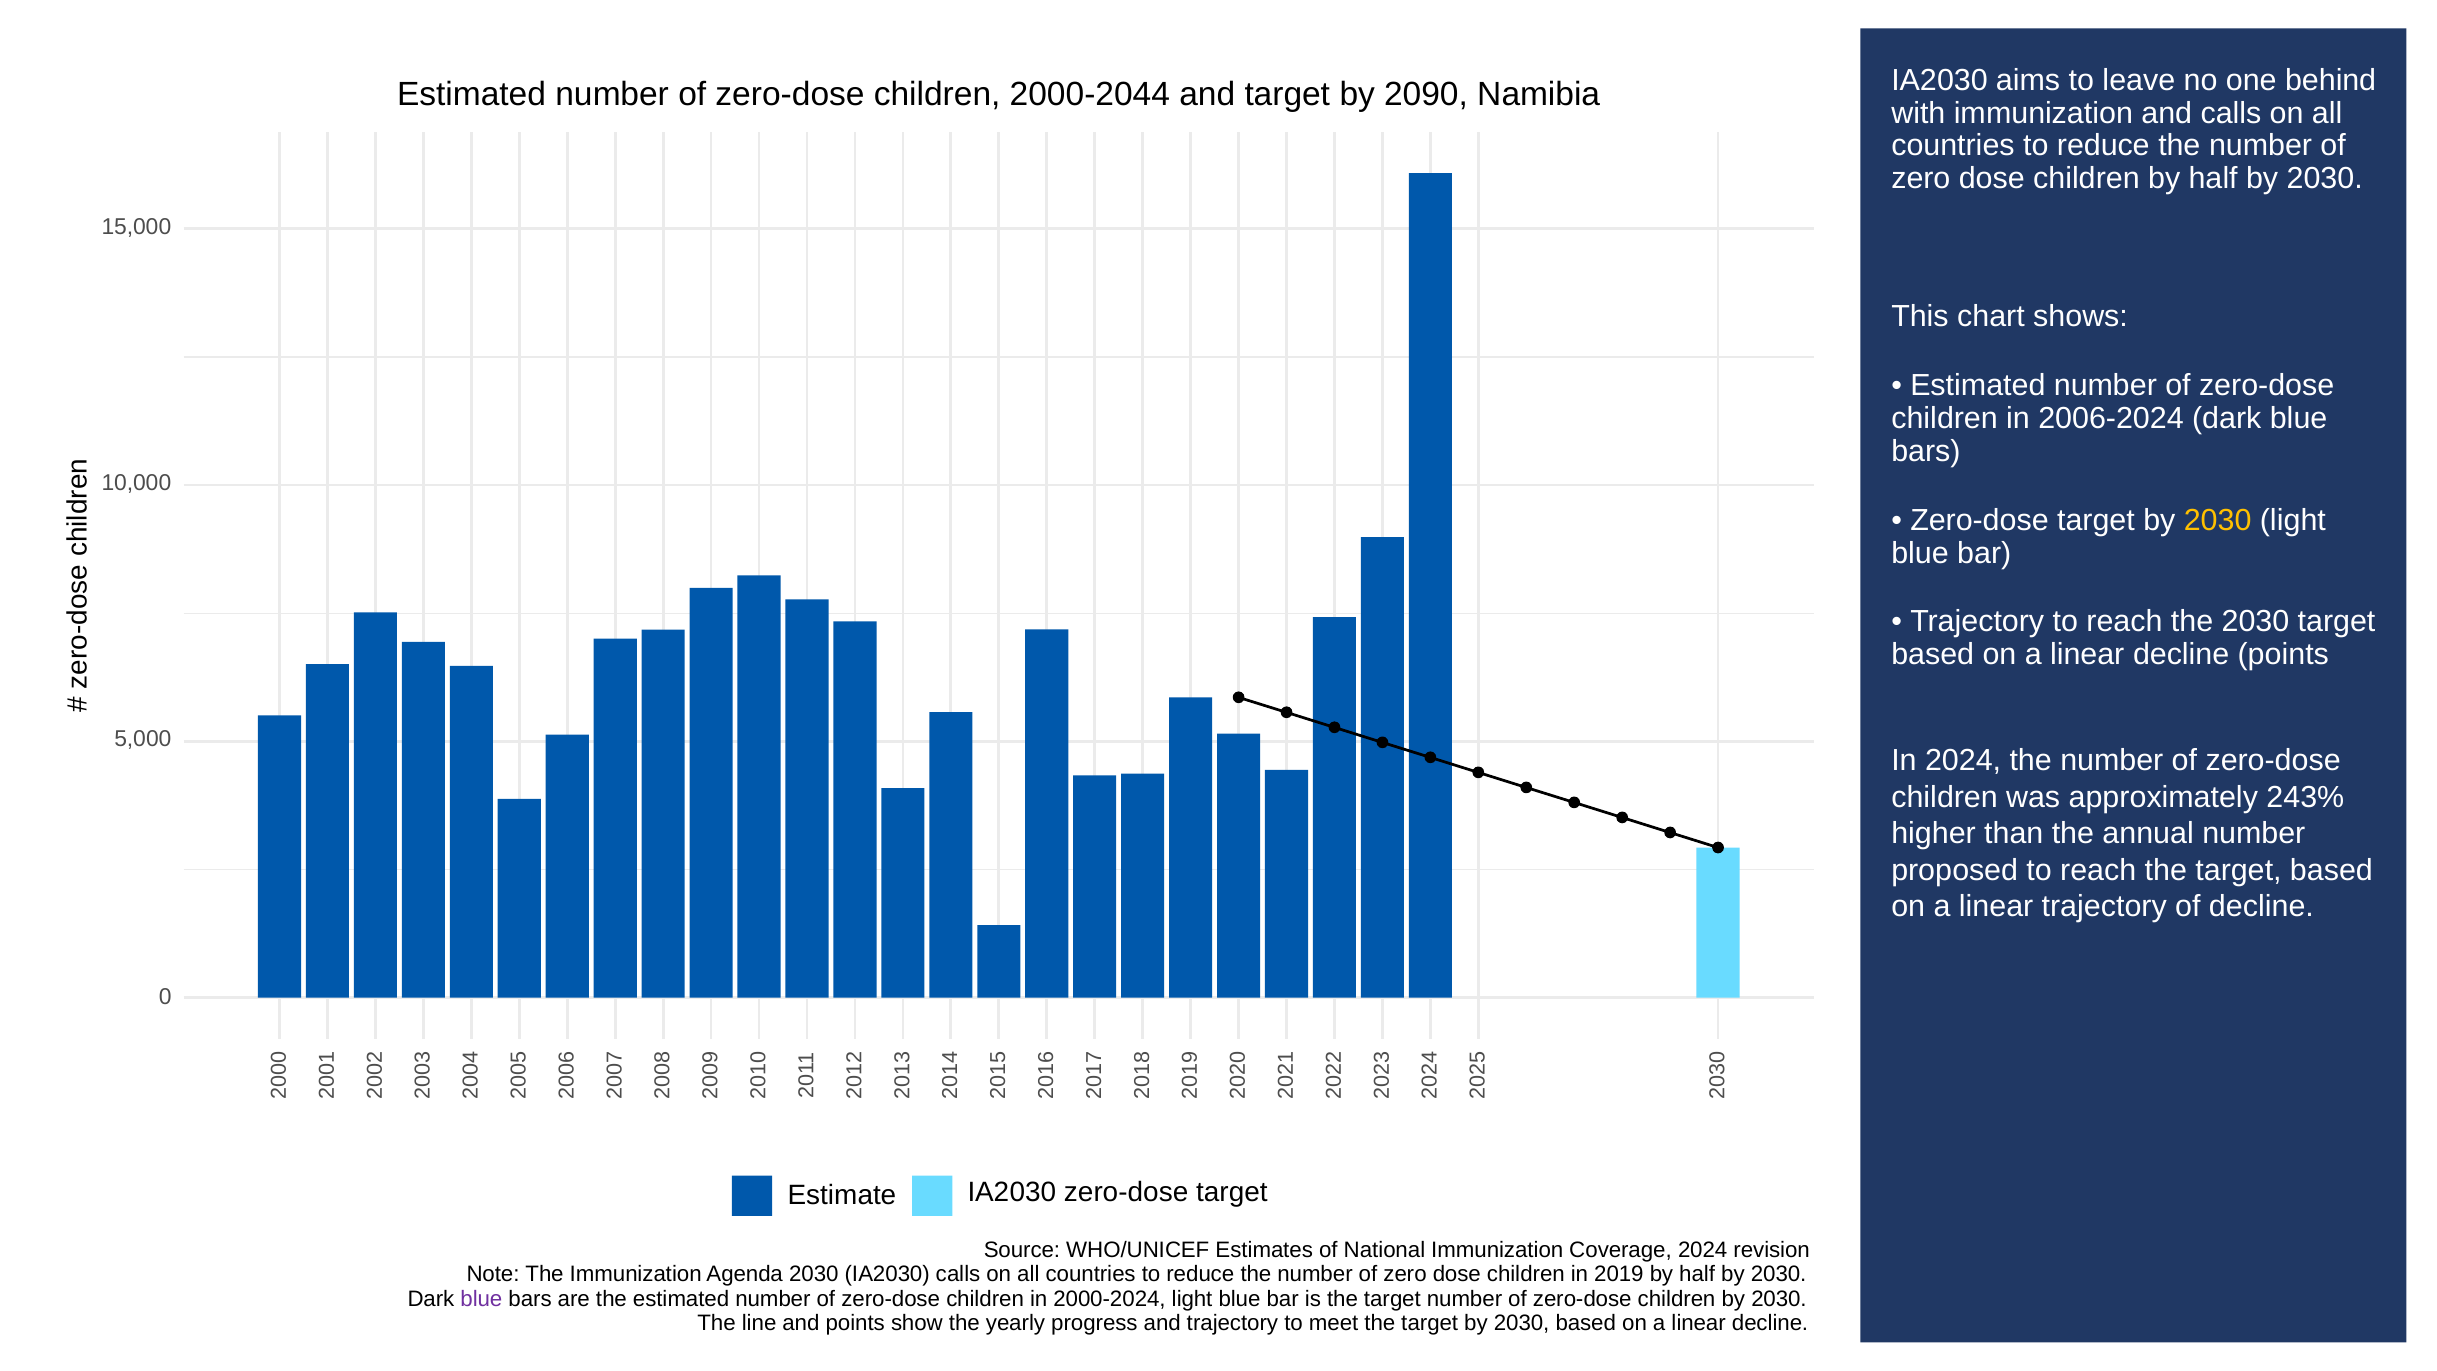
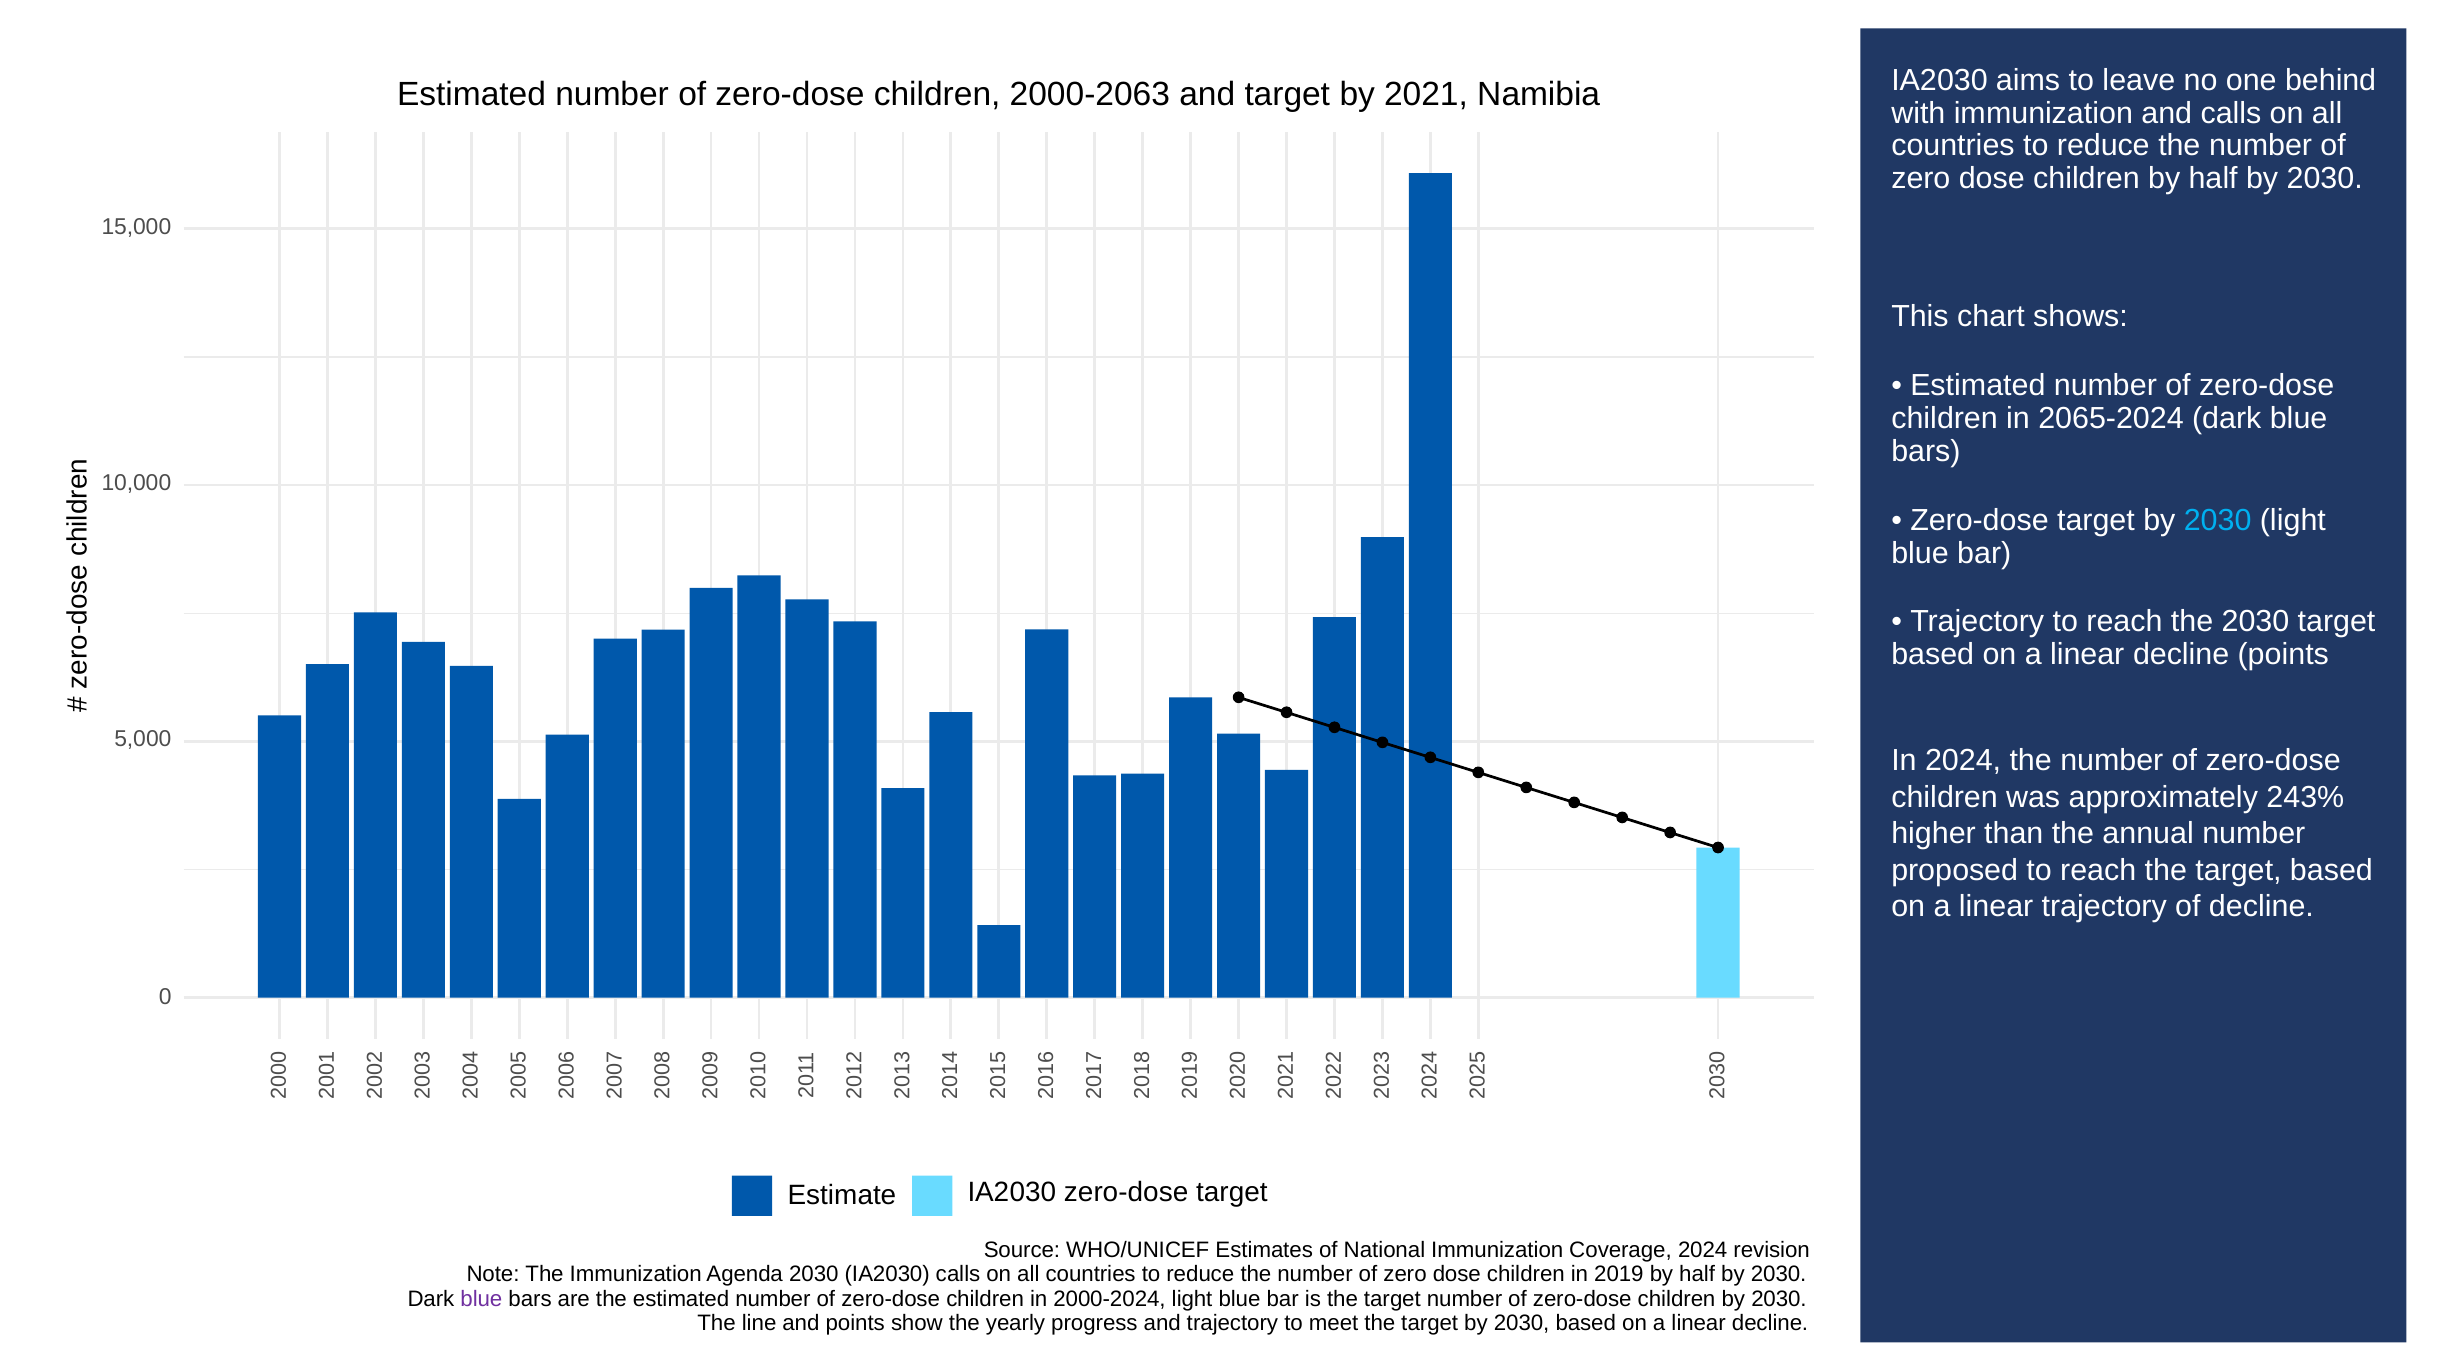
2000-2044: 2000-2044 -> 2000-2063 (1090, 94)
2090: 2090 -> 2021 (1426, 94)
2006-2024: 2006-2024 -> 2065-2024 (2111, 418)
2030 colour: yellow -> light blue (2218, 520)
